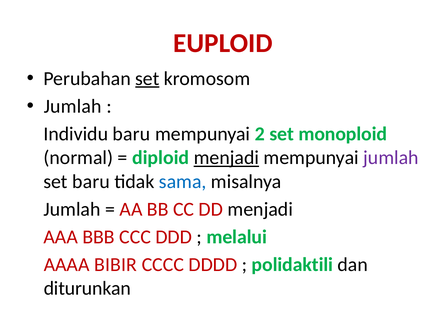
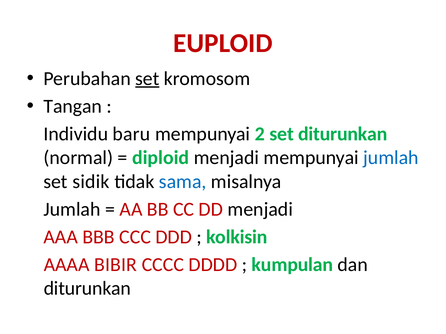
Jumlah: Jumlah -> Tangan (73, 106)
set monoploid: monoploid -> diturunkan (343, 134)
menjadi underline: present -> none (226, 158)
jumlah colour: purple -> blue (391, 158)
set baru: baru -> sidik (91, 182)
melalui: melalui -> kolkisin (237, 237)
polidaktili: polidaktili -> kumpulan (292, 265)
